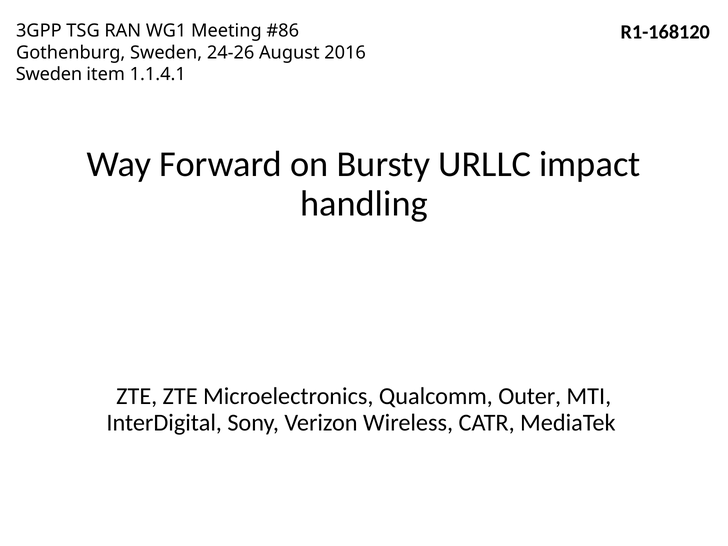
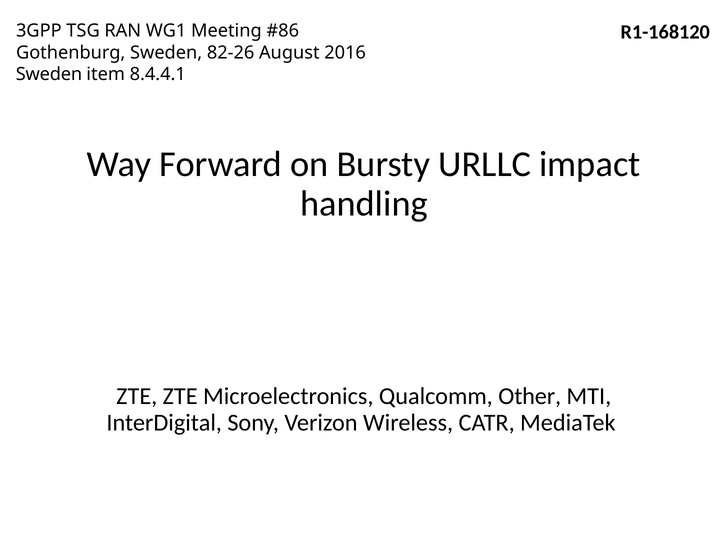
24-26: 24-26 -> 82-26 (231, 53)
1.1.4.1: 1.1.4.1 -> 8.4.4.1 (158, 74)
Outer: Outer -> Other (530, 396)
